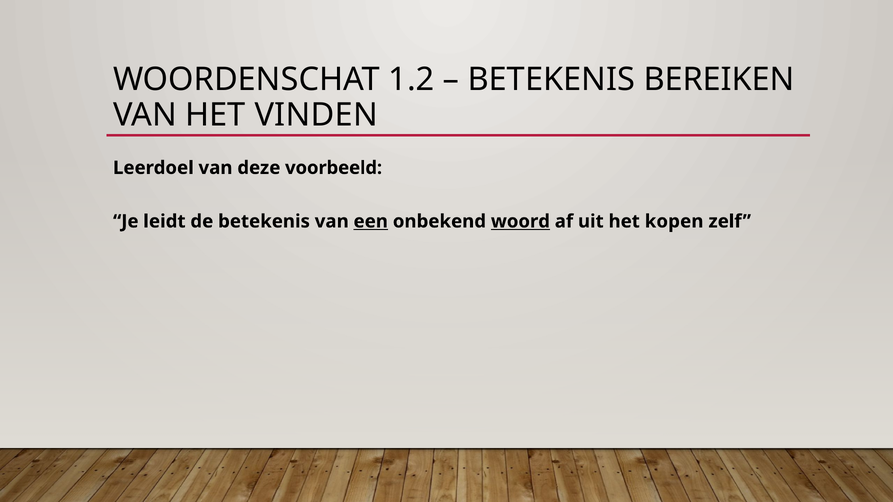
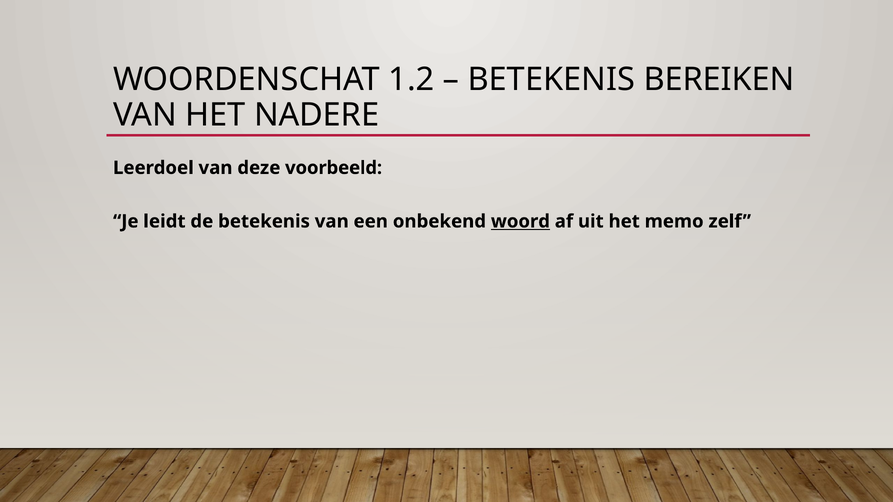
VINDEN: VINDEN -> NADERE (317, 115)
een underline: present -> none (371, 221)
kopen: kopen -> memo (674, 221)
